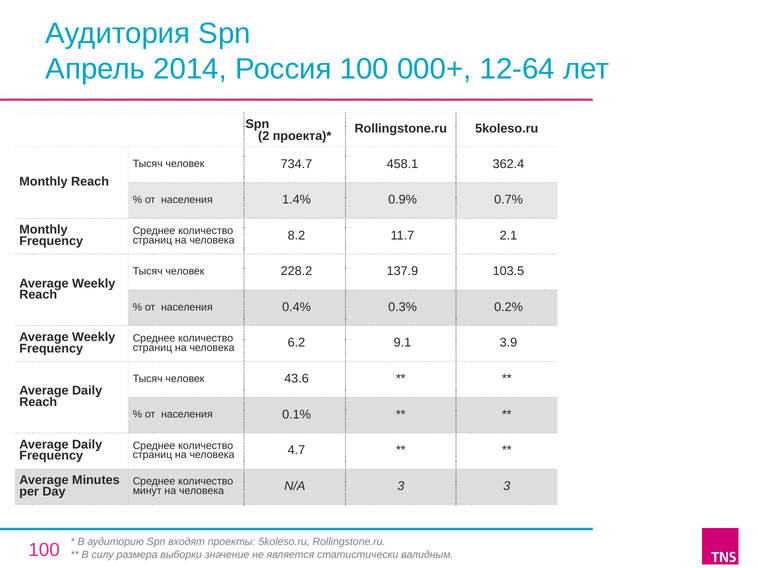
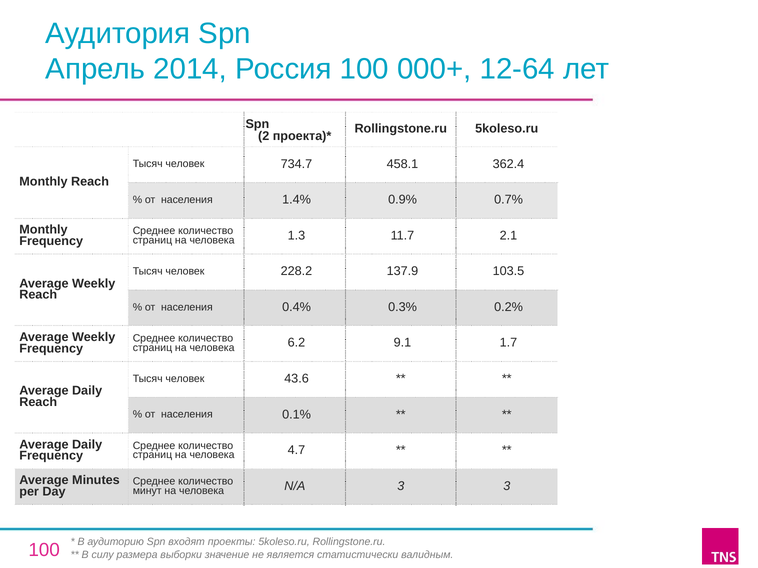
8.2: 8.2 -> 1.3 (296, 236)
3.9: 3.9 -> 1.7 (508, 343)
